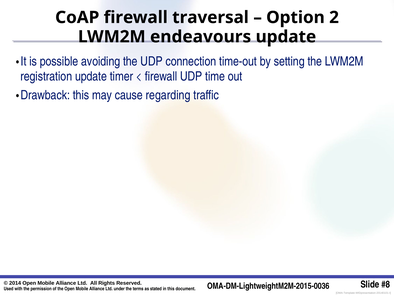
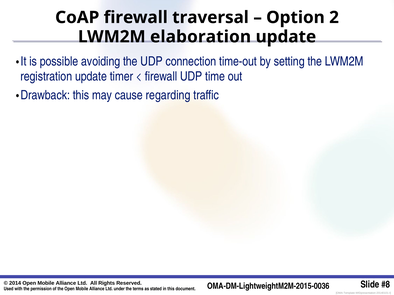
endeavours: endeavours -> elaboration (201, 37)
